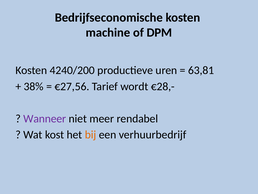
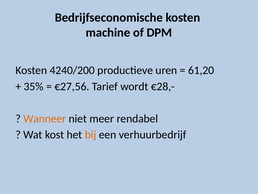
63,81: 63,81 -> 61,20 (201, 70)
38%: 38% -> 35% (34, 86)
Wanneer colour: purple -> orange (45, 118)
